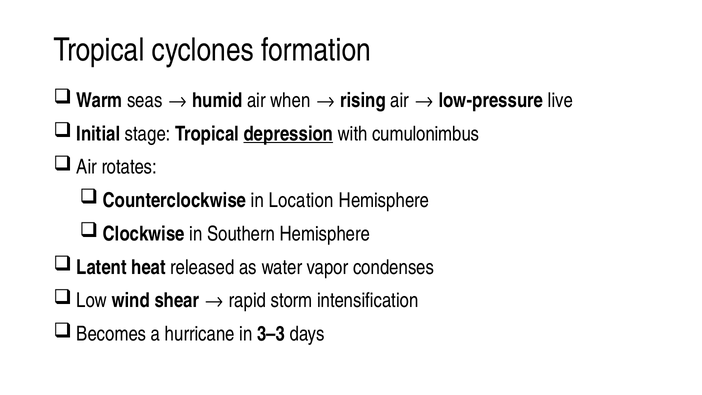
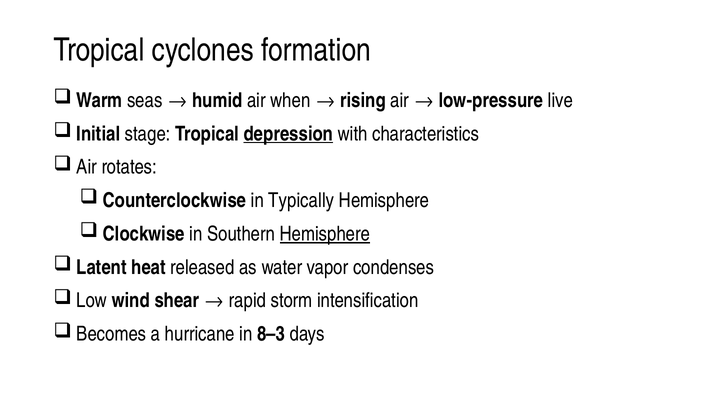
cumulonimbus: cumulonimbus -> characteristics (426, 134)
Location: Location -> Typically (301, 200)
Hemisphere underline: none -> present (325, 234)
3–3: 3–3 -> 8–3 (271, 334)
